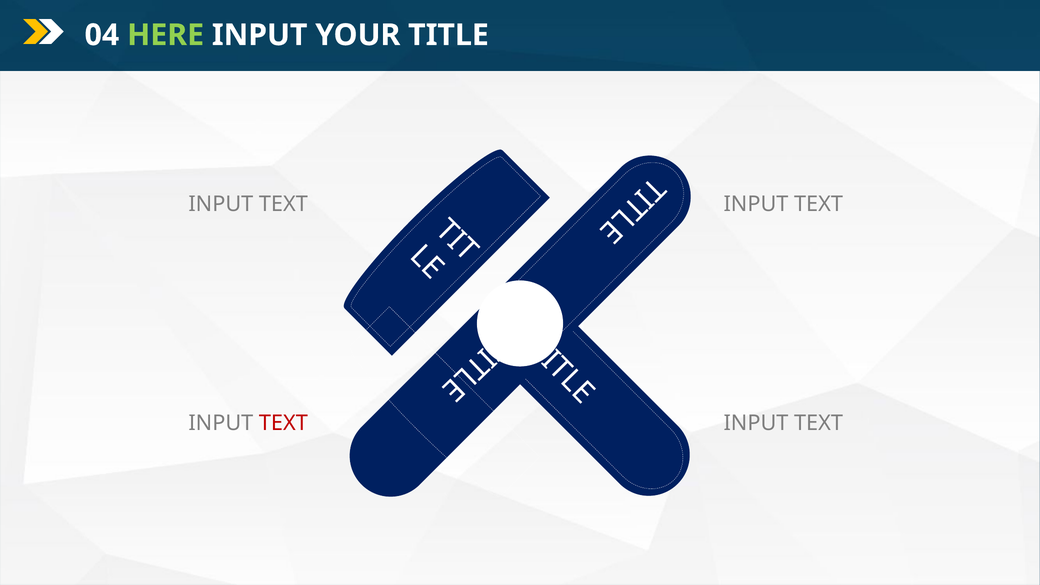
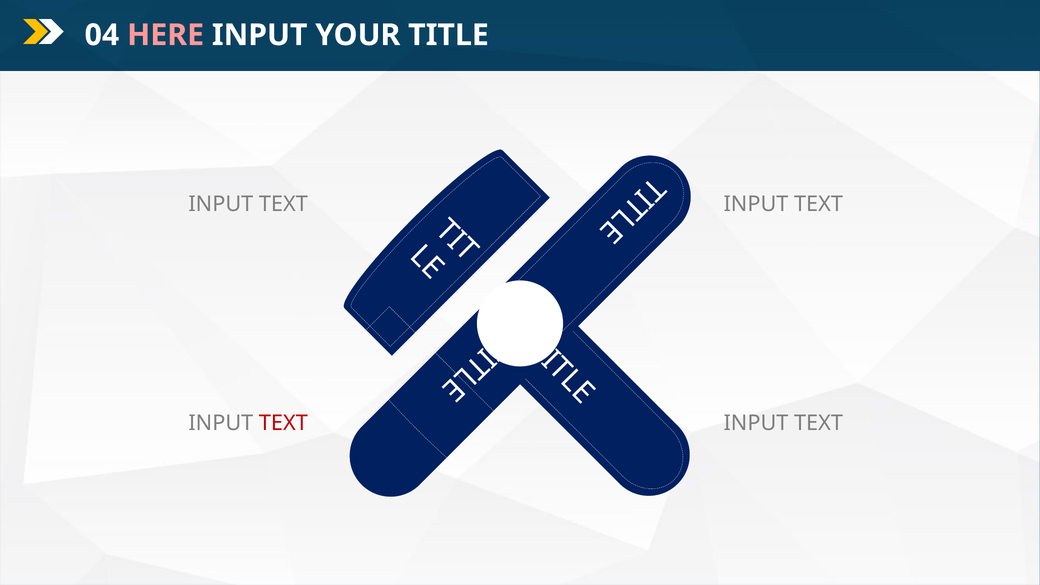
HERE colour: light green -> pink (166, 35)
